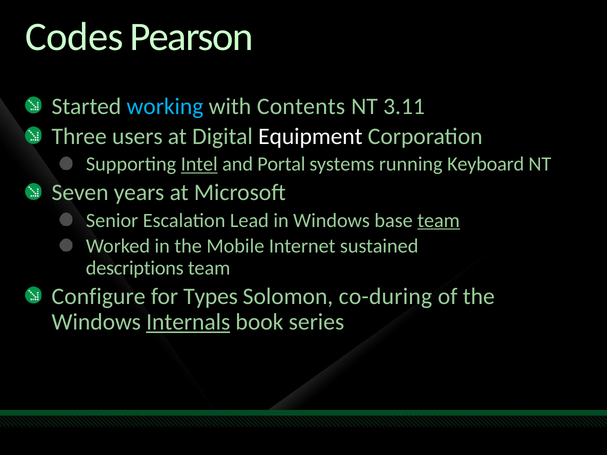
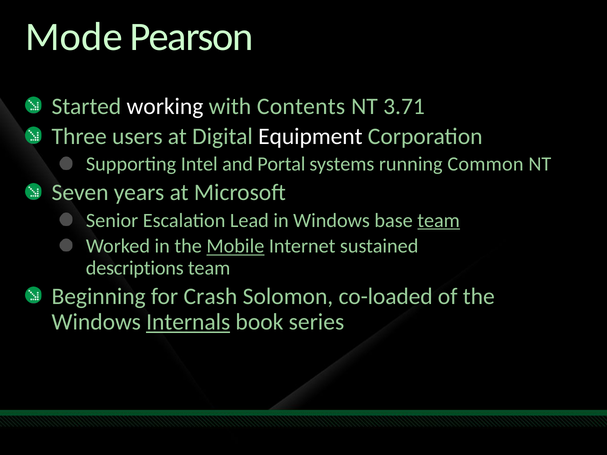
Codes: Codes -> Mode (74, 37)
working colour: light blue -> white (165, 106)
3.11: 3.11 -> 3.71 (404, 106)
Intel underline: present -> none (199, 164)
Keyboard: Keyboard -> Common (485, 164)
Mobile underline: none -> present (235, 246)
Configure: Configure -> Beginning (99, 297)
Types: Types -> Crash (210, 297)
co-during: co-during -> co-loaded (386, 297)
